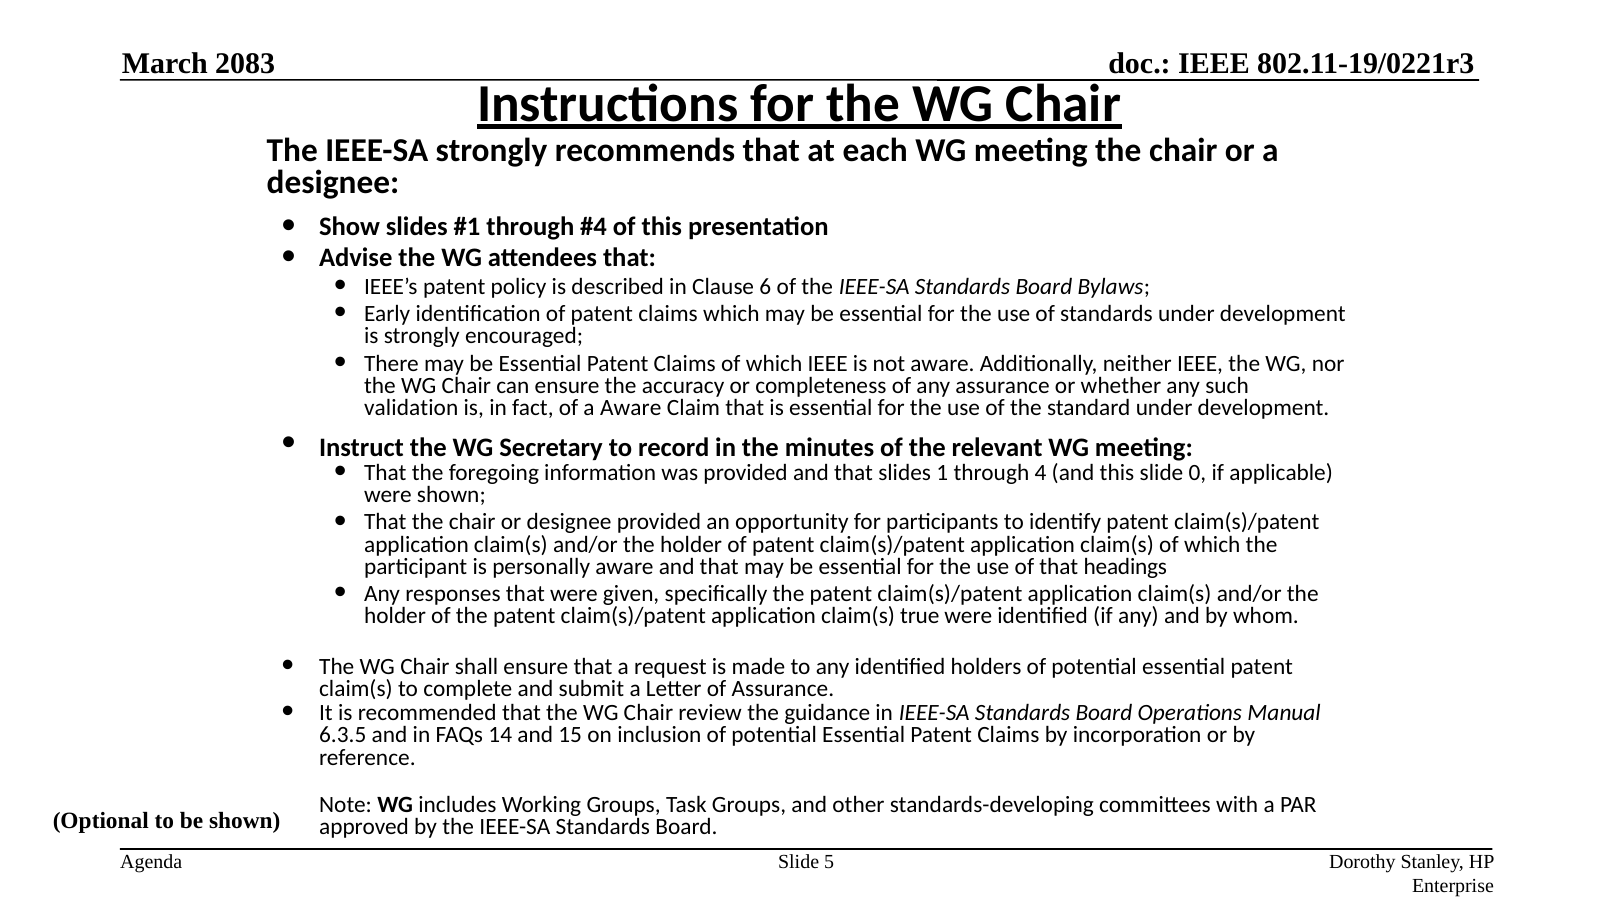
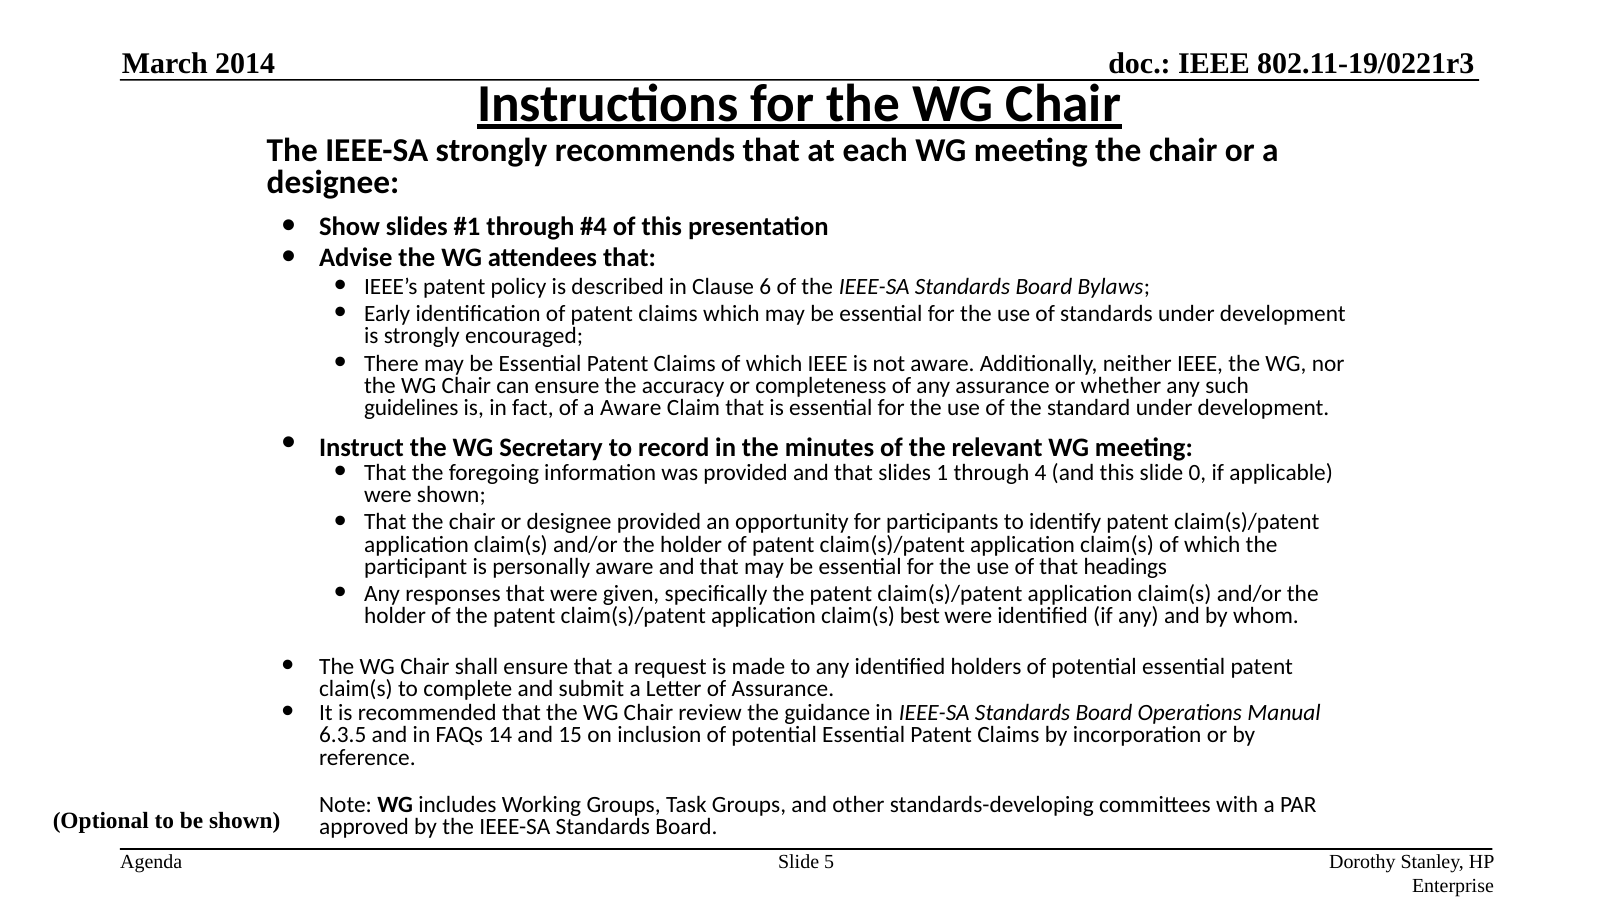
2083: 2083 -> 2014 (245, 64)
validation: validation -> guidelines (411, 408)
true: true -> best (920, 616)
